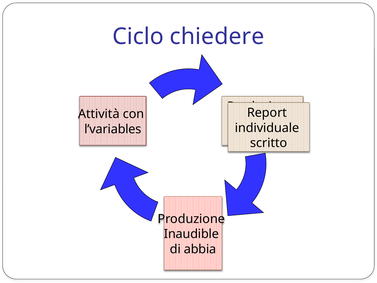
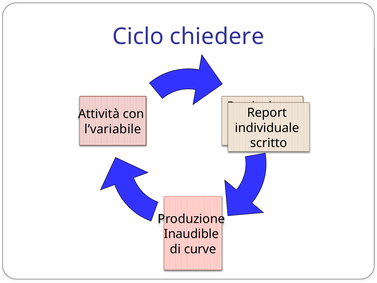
l’variables: l’variables -> l’variabile (113, 129)
abbia: abbia -> curve (200, 249)
